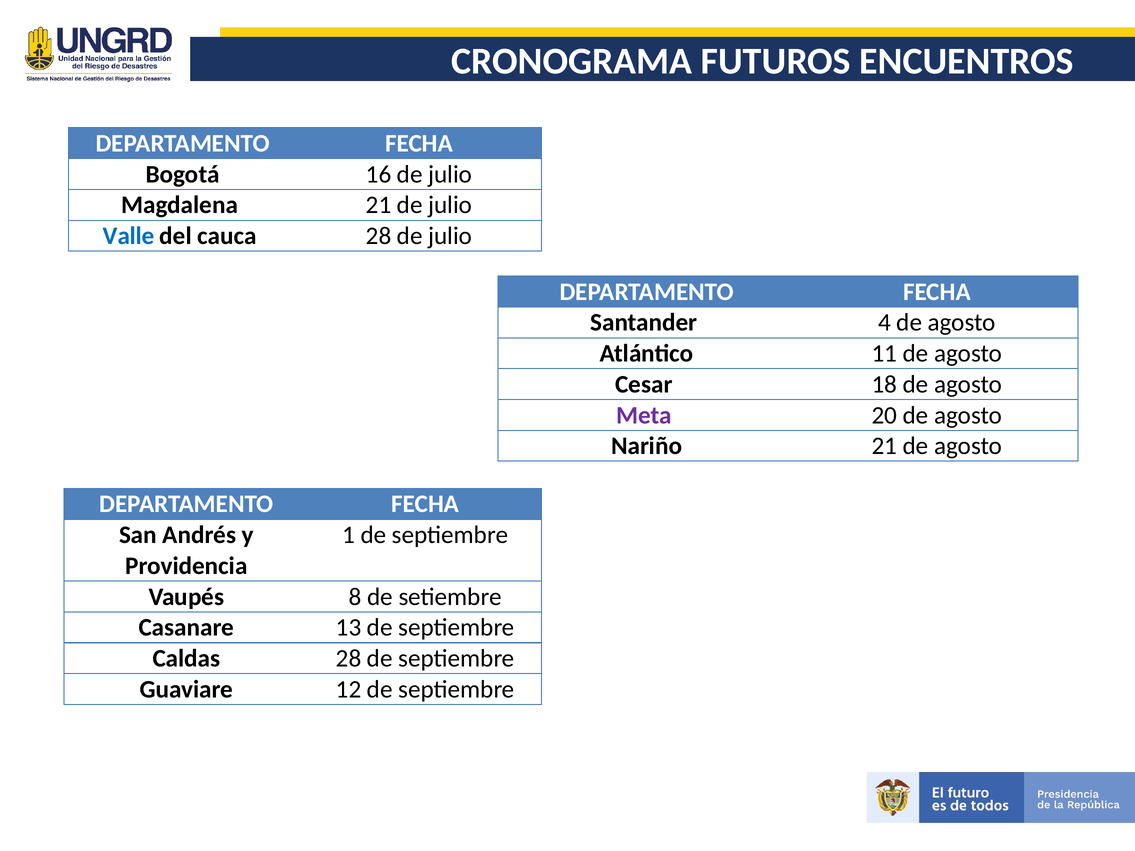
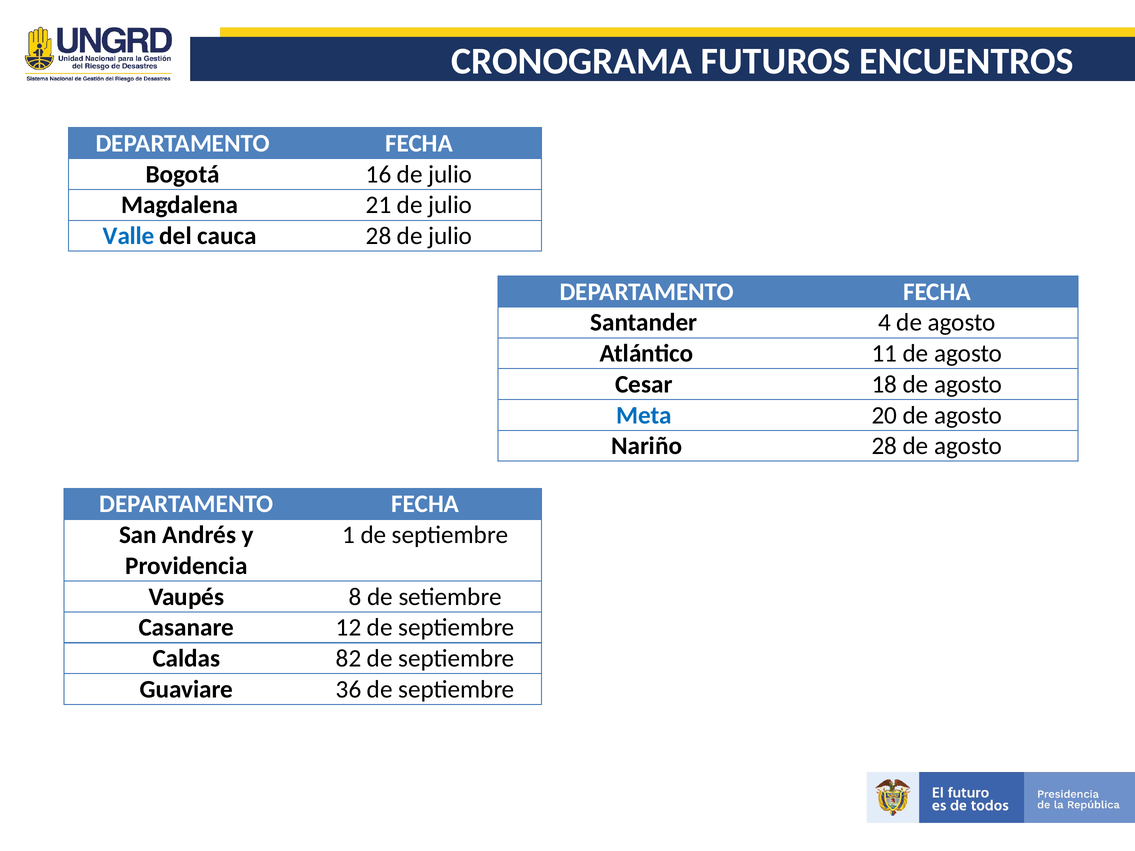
Meta colour: purple -> blue (644, 415)
Nariño 21: 21 -> 28 (884, 446)
13: 13 -> 12 (349, 628)
Caldas 28: 28 -> 82 (349, 659)
12: 12 -> 36 (349, 690)
